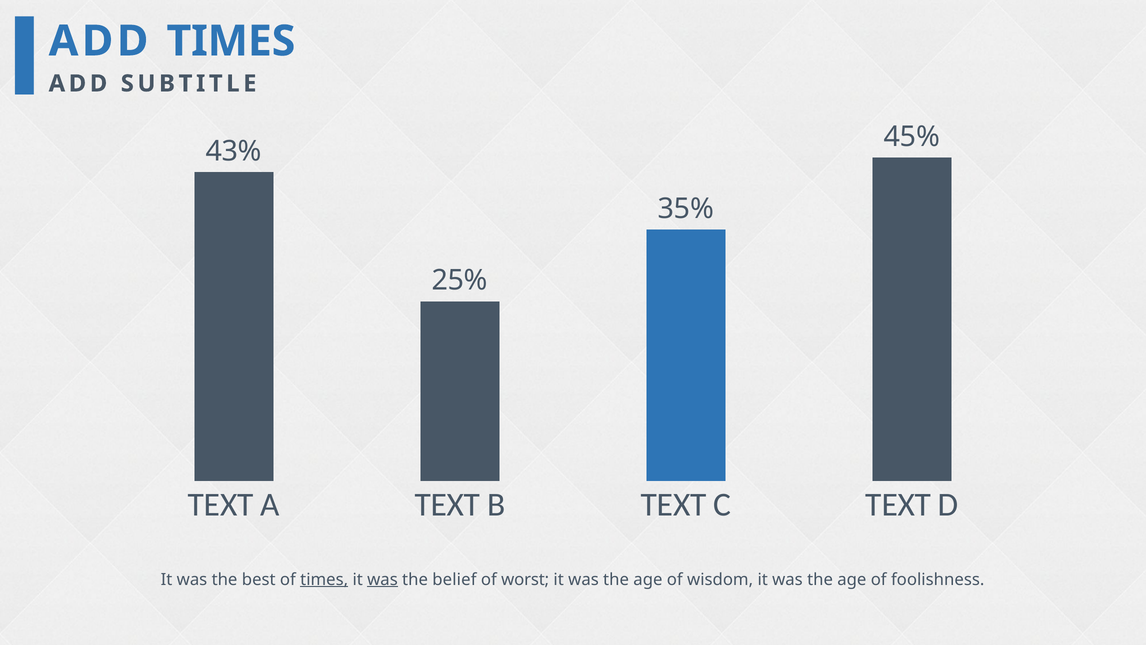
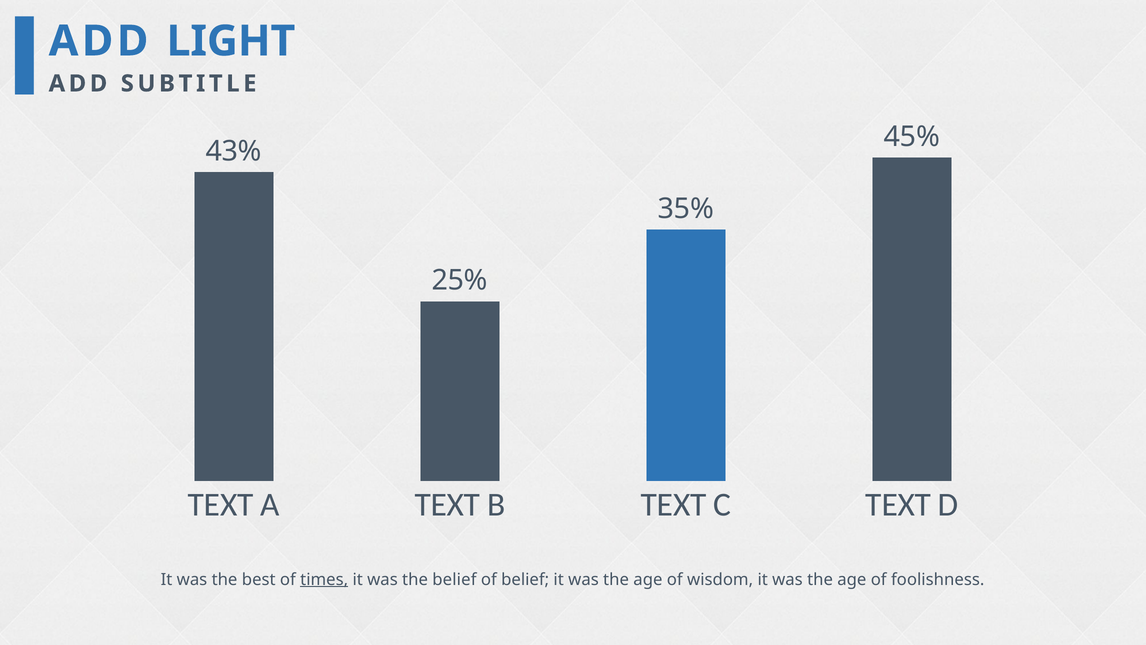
ADD TIMES: TIMES -> LIGHT (231, 41)
was underline: present -> none (382, 579)
of worst: worst -> belief (525, 579)
